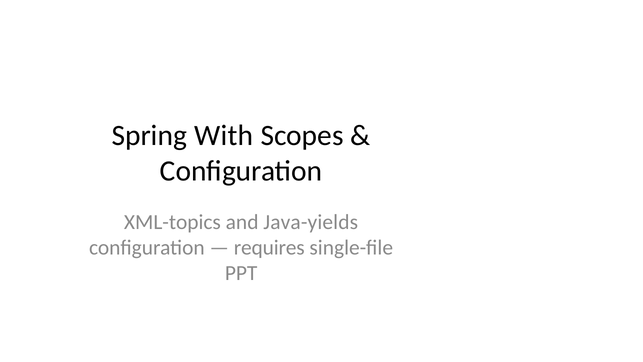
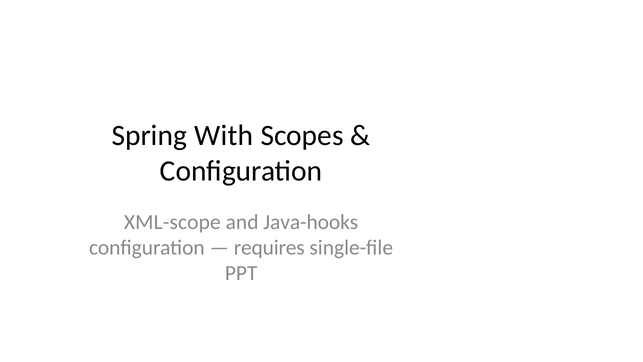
XML-topics: XML-topics -> XML-scope (172, 222)
Java-yields: Java-yields -> Java-hooks (311, 222)
